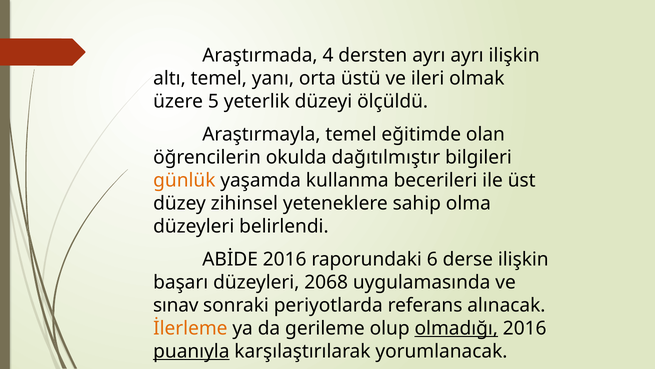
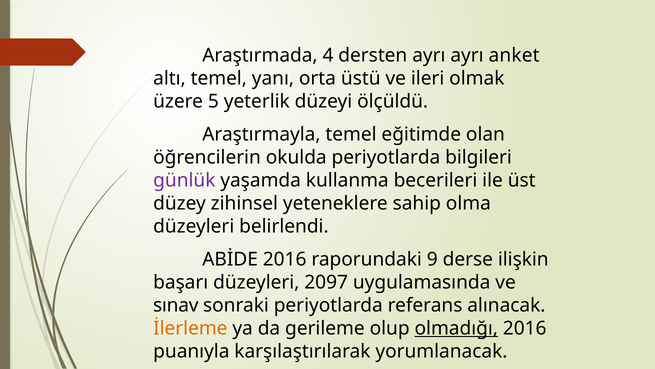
ayrı ilişkin: ilişkin -> anket (514, 55)
okulda dağıtılmıştır: dağıtılmıştır -> periyotlarda (386, 157)
günlük colour: orange -> purple (184, 180)
6: 6 -> 9 (432, 259)
2068: 2068 -> 2097 (326, 282)
puanıyla underline: present -> none (191, 351)
